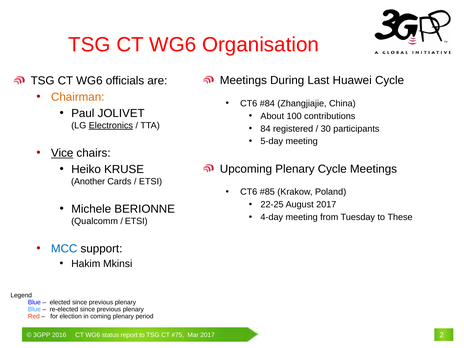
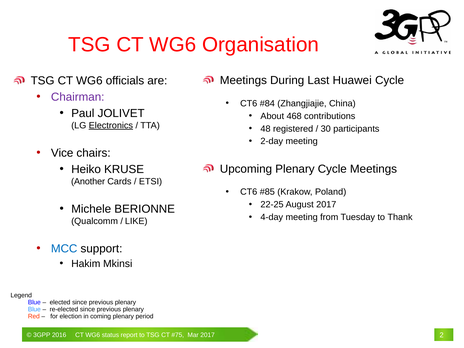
Chairman colour: orange -> purple (78, 97)
100: 100 -> 468 (294, 116)
84: 84 -> 48 (266, 129)
5-day: 5-day -> 2-day (272, 141)
Vice underline: present -> none (62, 153)
These: These -> Thank (400, 217)
ETSI: ETSI -> LIKE (136, 221)
